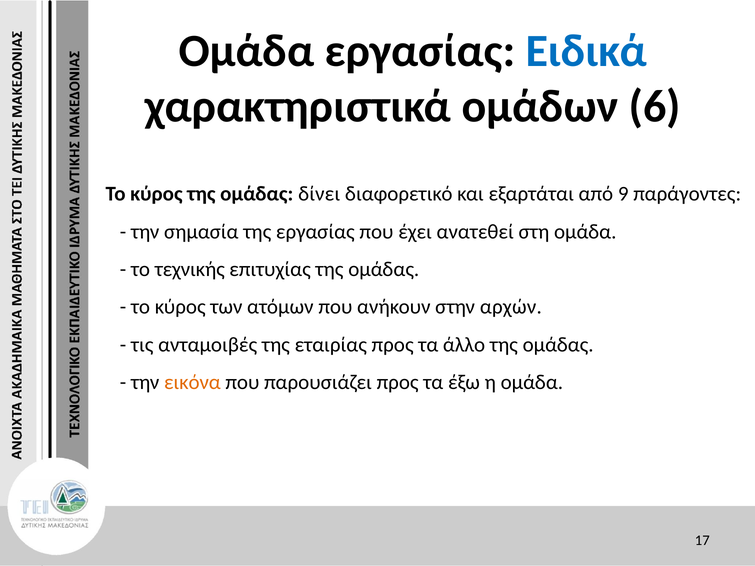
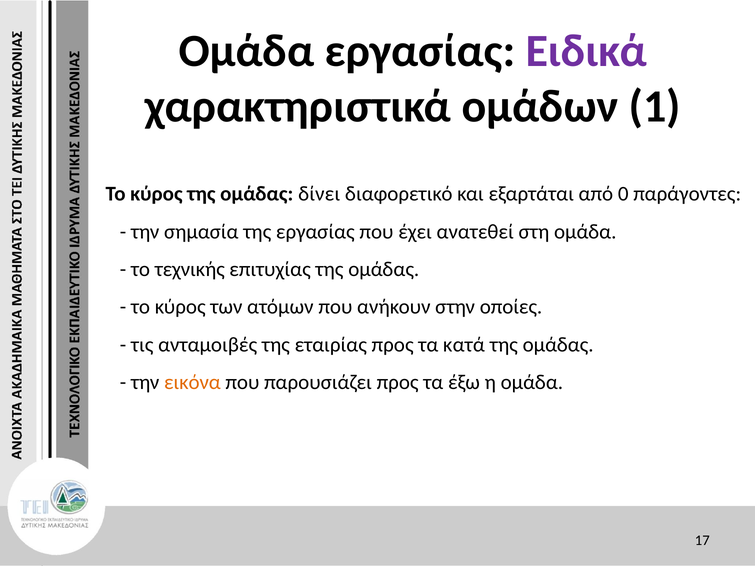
Ειδικά colour: blue -> purple (586, 51)
6: 6 -> 1 (655, 106)
9: 9 -> 0 (623, 194)
αρχών: αρχών -> οποίες (511, 307)
άλλο: άλλο -> κατά (464, 345)
